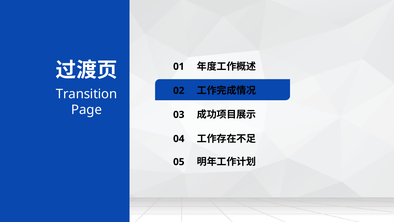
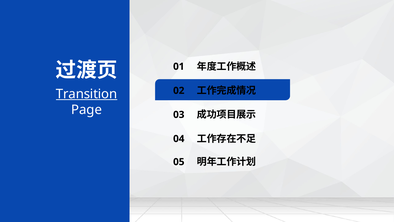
Transition underline: none -> present (87, 94)
